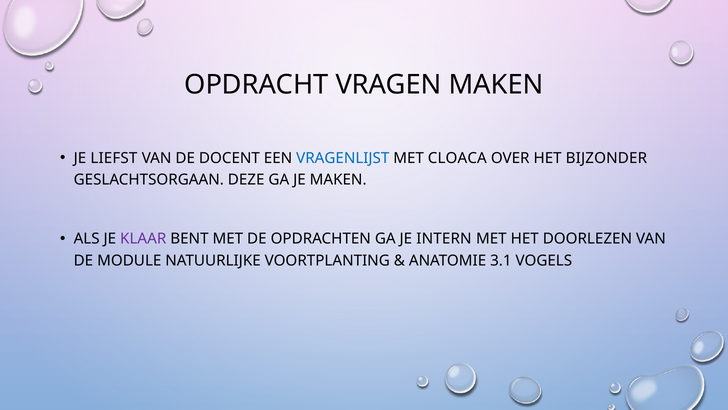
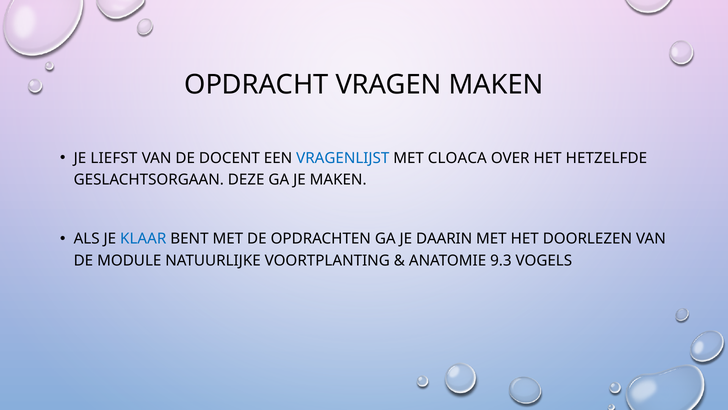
BIJZONDER: BIJZONDER -> HETZELFDE (606, 158)
KLAAR colour: purple -> blue (143, 239)
INTERN: INTERN -> DAARIN (444, 239)
3.1: 3.1 -> 9.3 (501, 260)
